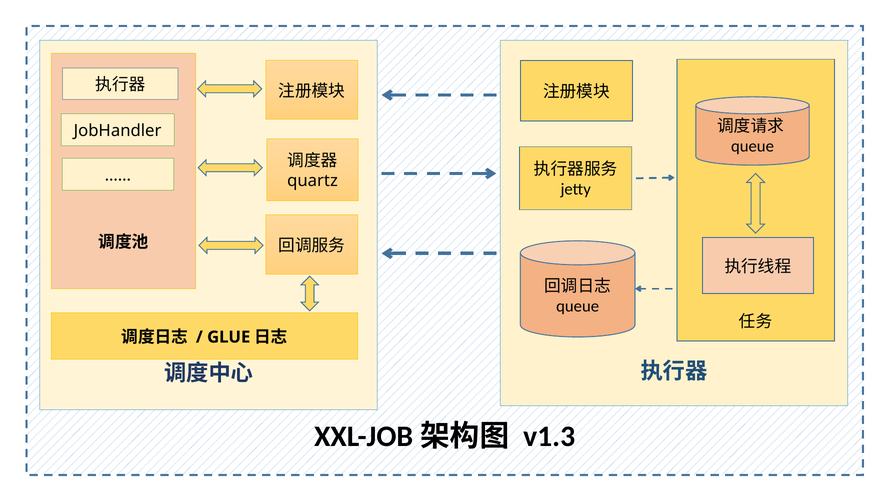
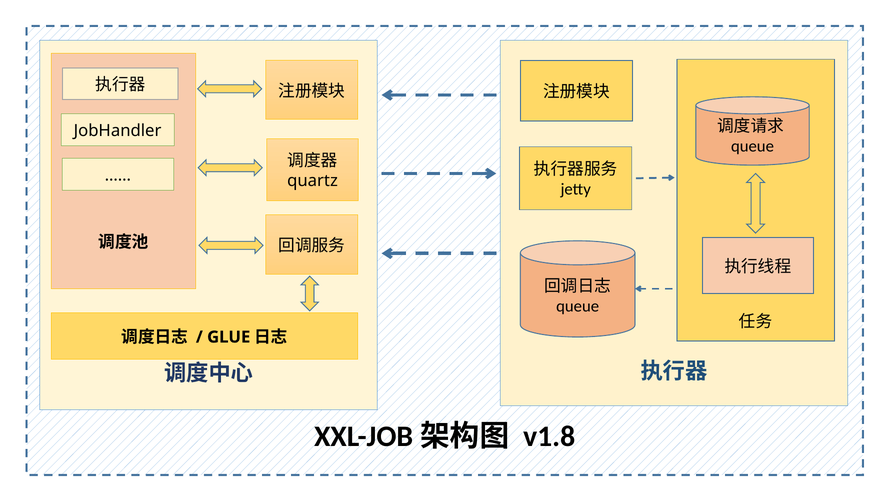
v1.3: v1.3 -> v1.8 (549, 436)
